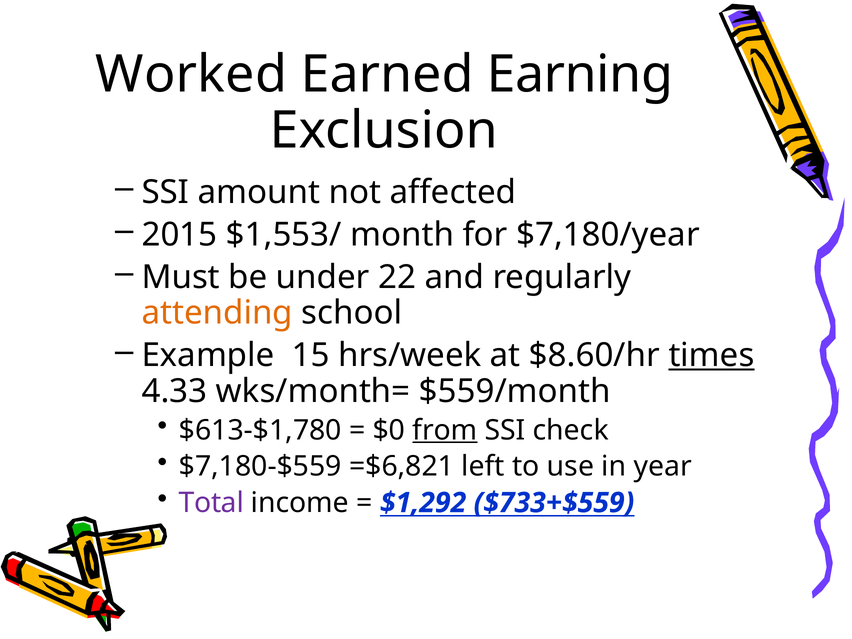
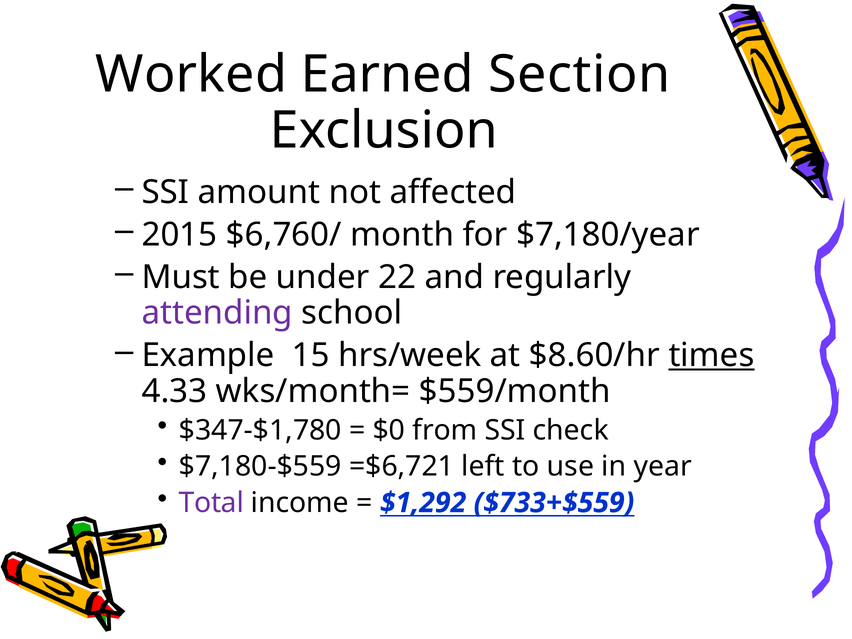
Earning: Earning -> Section (579, 74)
$1,553/: $1,553/ -> $6,760/ (284, 235)
attending colour: orange -> purple (217, 313)
$613-$1,780: $613-$1,780 -> $347-$1,780 (260, 430)
from underline: present -> none (445, 430)
=$6,821: =$6,821 -> =$6,721 (402, 467)
